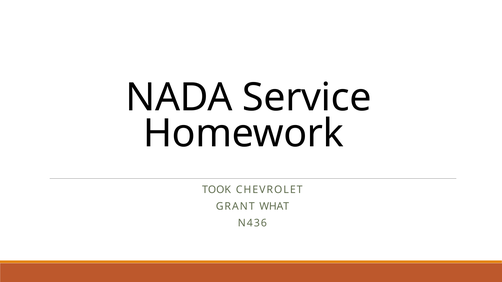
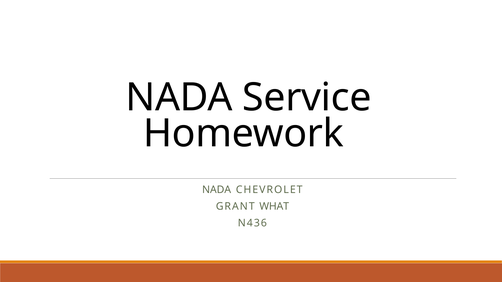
TOOK: TOOK -> NADA (217, 190)
